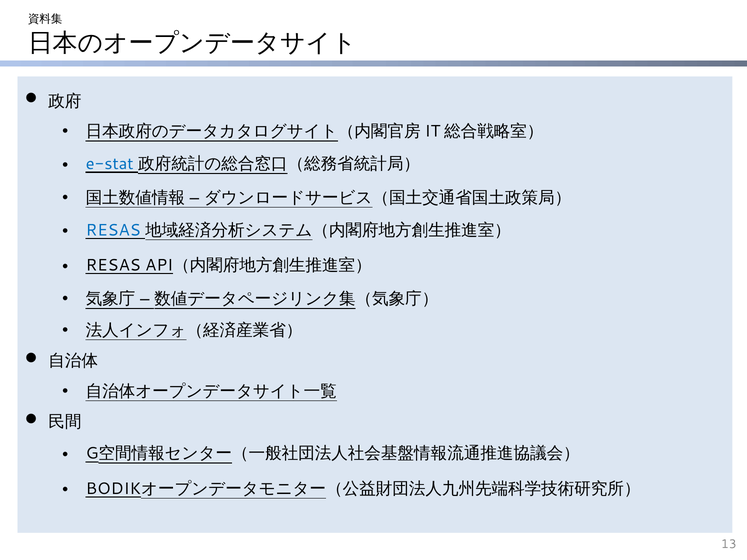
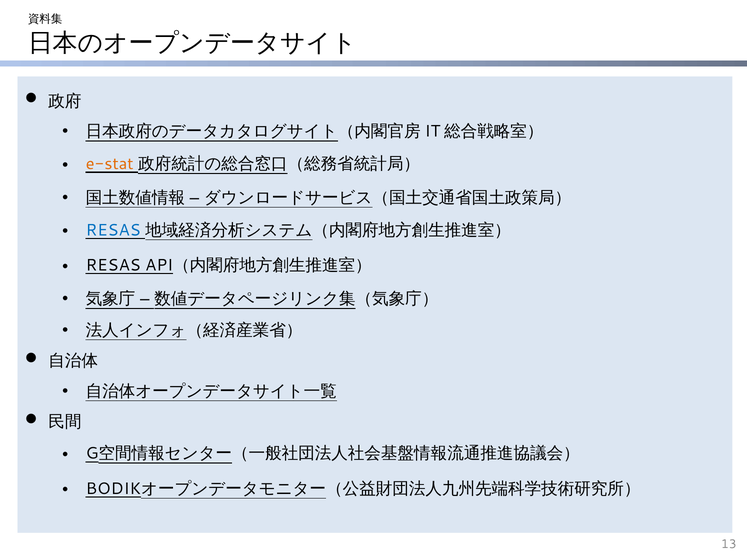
e-stat colour: blue -> orange (110, 164)
